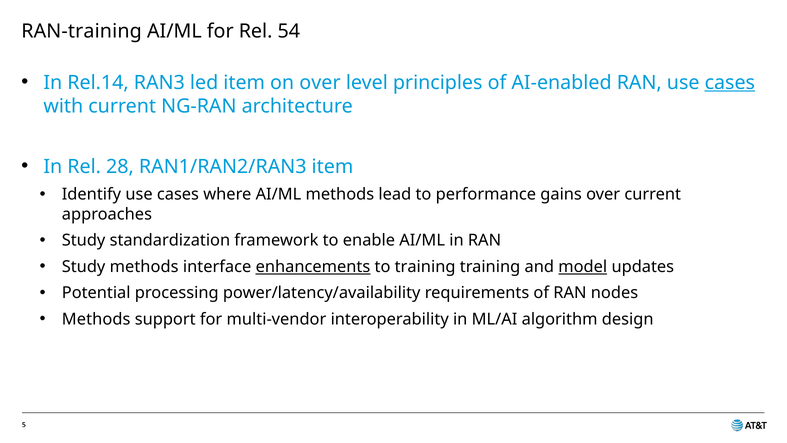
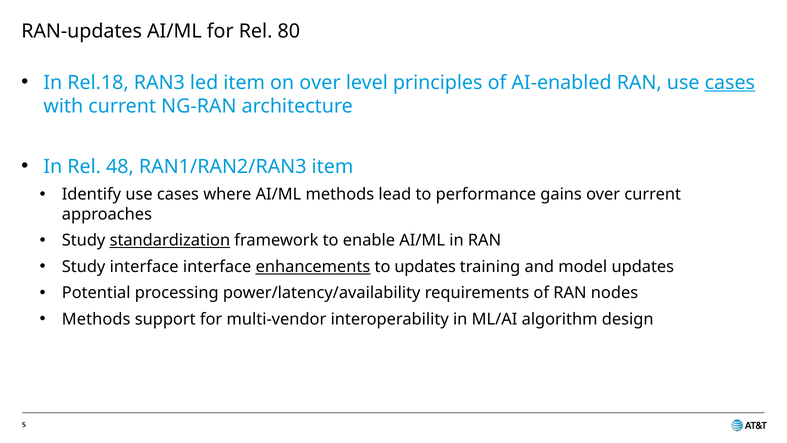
RAN-training: RAN-training -> RAN-updates (82, 31)
54: 54 -> 80 (289, 31)
Rel.14: Rel.14 -> Rel.18 (98, 82)
28: 28 -> 48 (120, 166)
standardization underline: none -> present (170, 240)
Study methods: methods -> interface (144, 267)
to training: training -> updates (425, 267)
model underline: present -> none (583, 267)
